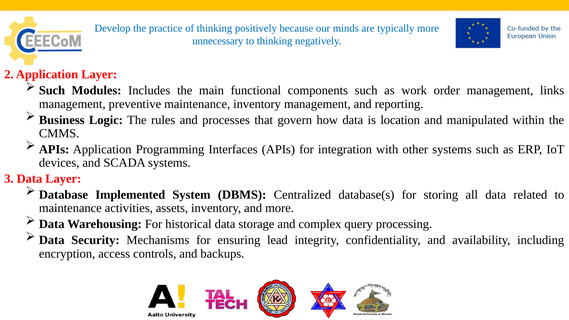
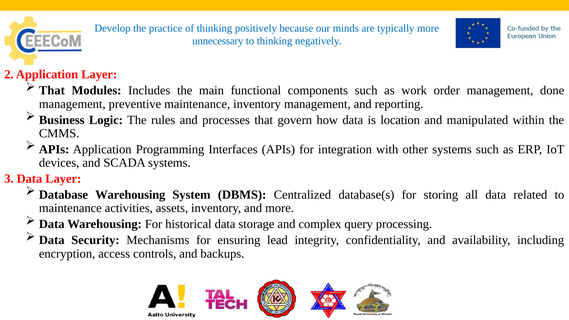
Such: Such -> That (52, 90)
links: links -> done (552, 90)
Database Implemented: Implemented -> Warehousing (130, 195)
